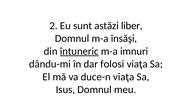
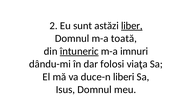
liber underline: none -> present (132, 26)
însăşi: însăşi -> toată (124, 38)
duce-n viaţa: viaţa -> liberi (124, 77)
